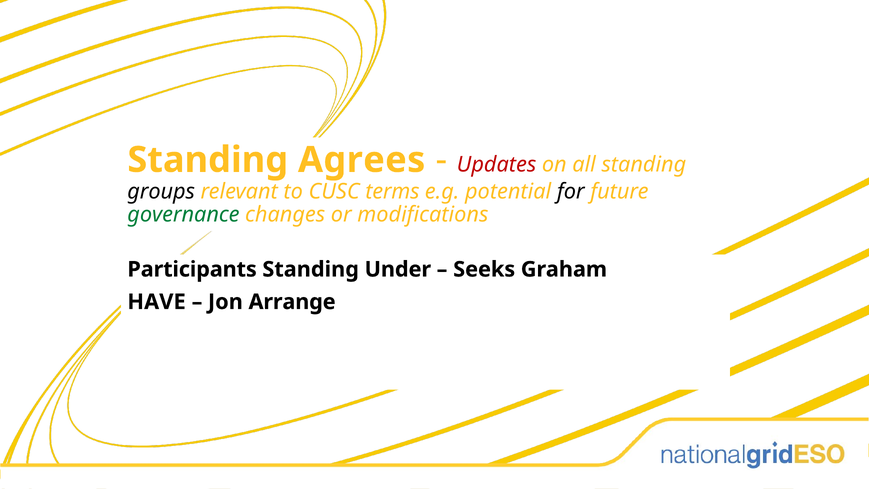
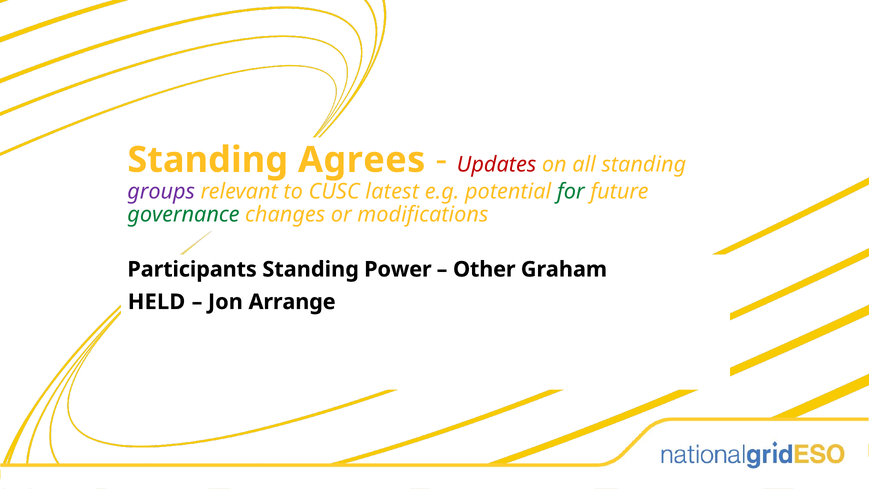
groups colour: black -> purple (161, 191)
terms: terms -> latest (392, 191)
for colour: black -> green (571, 191)
Under: Under -> Power (398, 269)
Seeks: Seeks -> Other (484, 269)
HAVE: HAVE -> HELD (156, 302)
